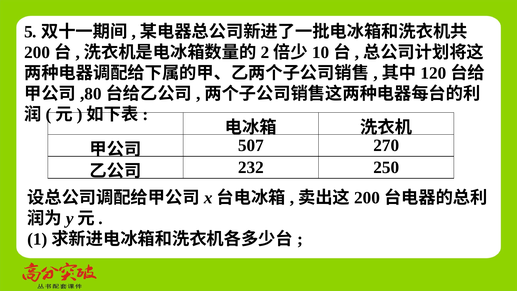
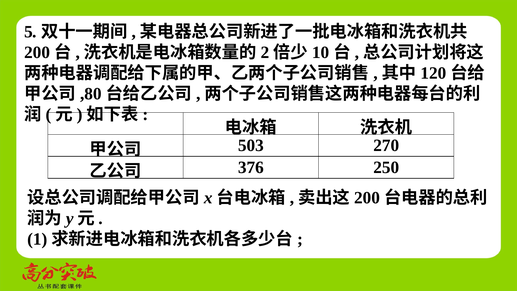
507: 507 -> 503 (251, 145)
232: 232 -> 376 (251, 167)
